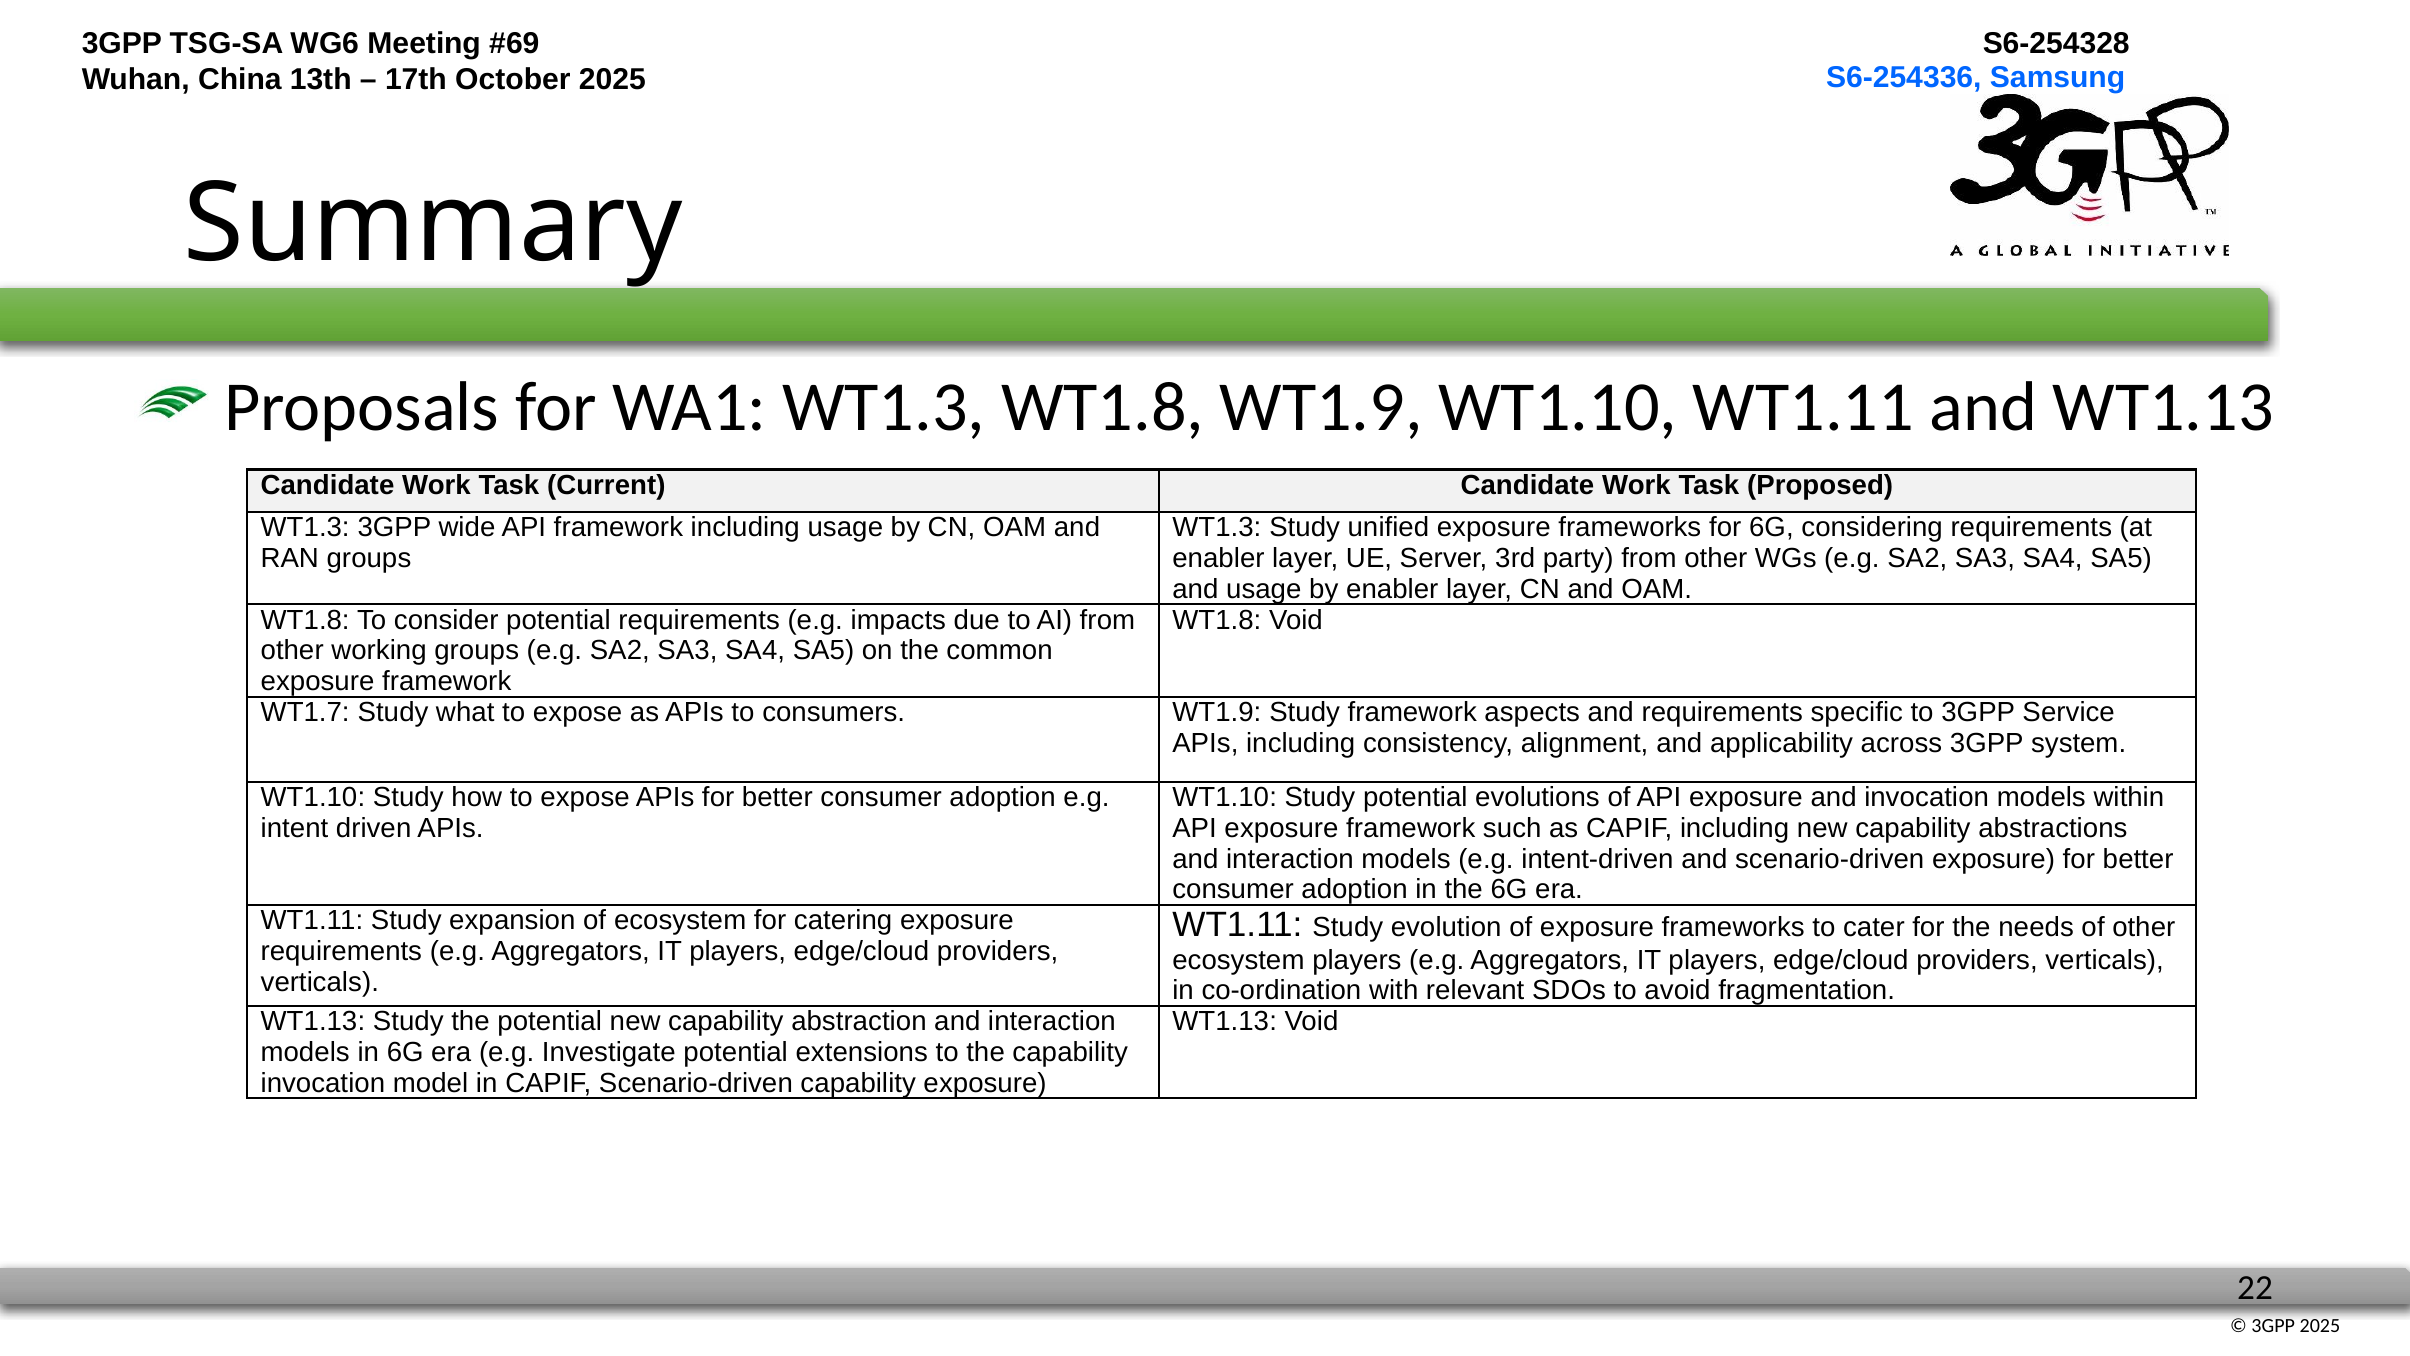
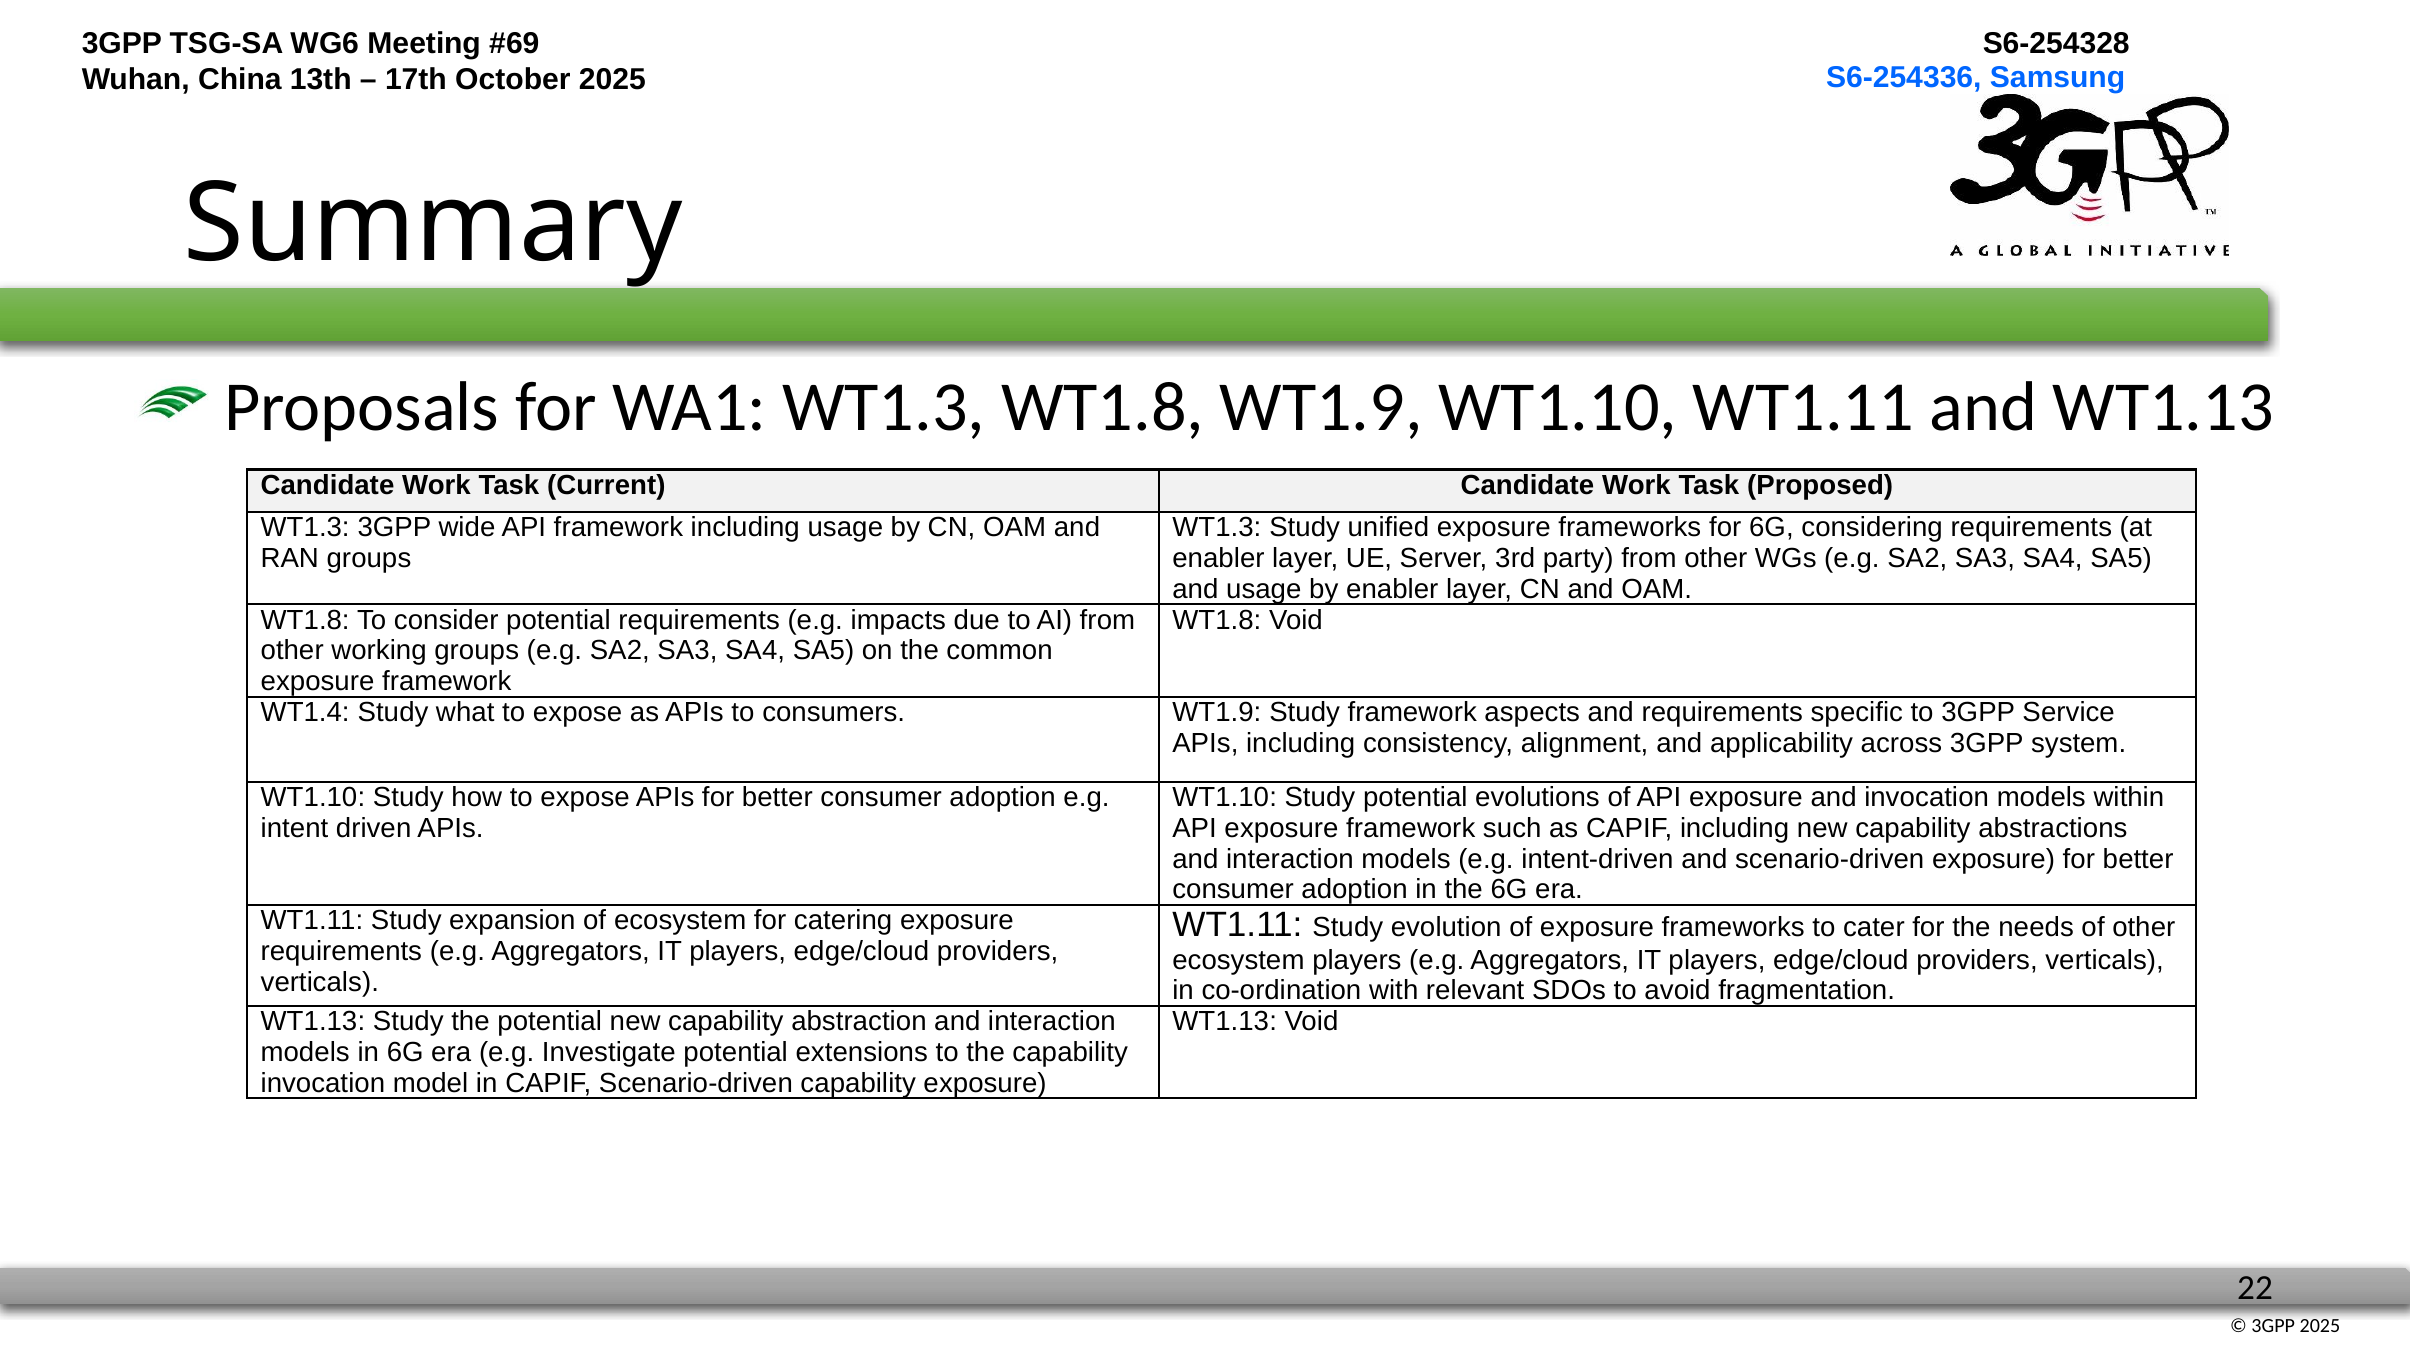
WT1.7: WT1.7 -> WT1.4 (305, 712)
